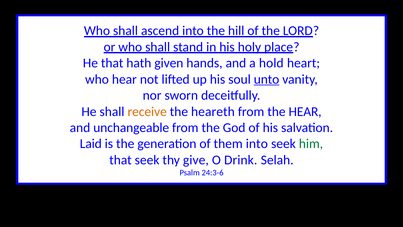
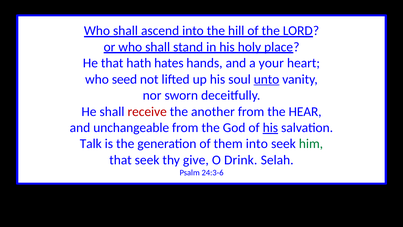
given: given -> hates (169, 63)
hold: hold -> your (271, 63)
who hear: hear -> seed (124, 79)
receive colour: orange -> red (147, 111)
heareth: heareth -> another (213, 111)
his underline: none -> present (270, 128)
Laid: Laid -> Talk (91, 144)
